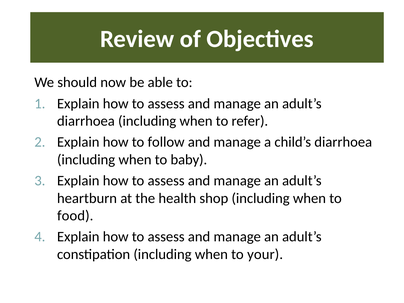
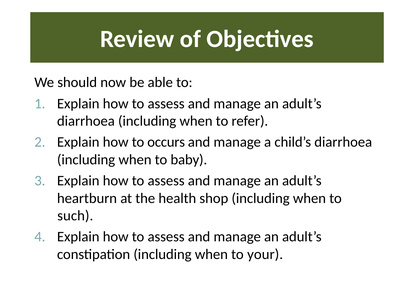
follow: follow -> occurs (166, 142)
food: food -> such (75, 216)
